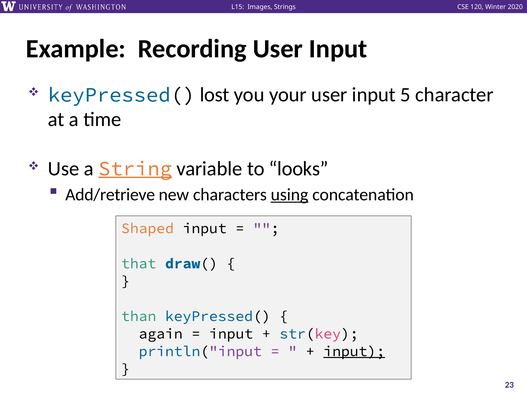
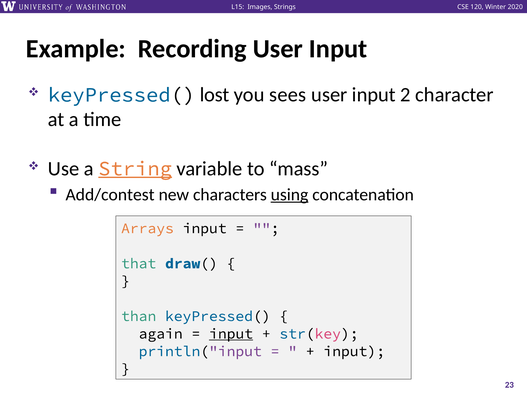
your: your -> sees (288, 95)
5: 5 -> 2 (405, 95)
looks: looks -> mass (299, 169)
Add/retrieve: Add/retrieve -> Add/contest (110, 195)
Shaped: Shaped -> Arrays (148, 228)
input underline: none -> present (231, 334)
input underline: present -> none (354, 351)
